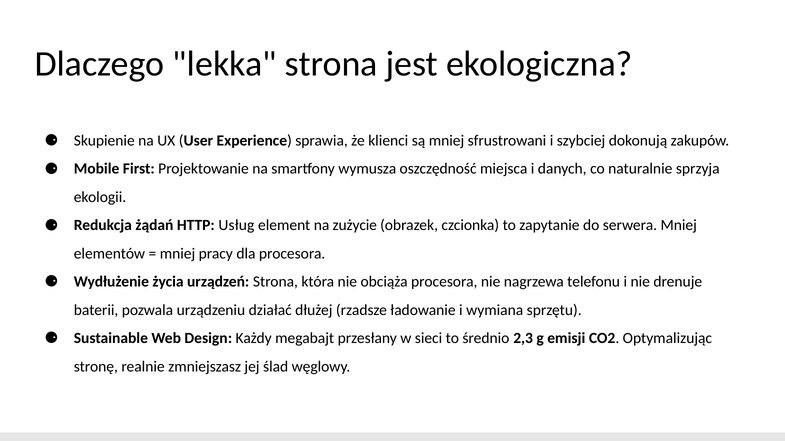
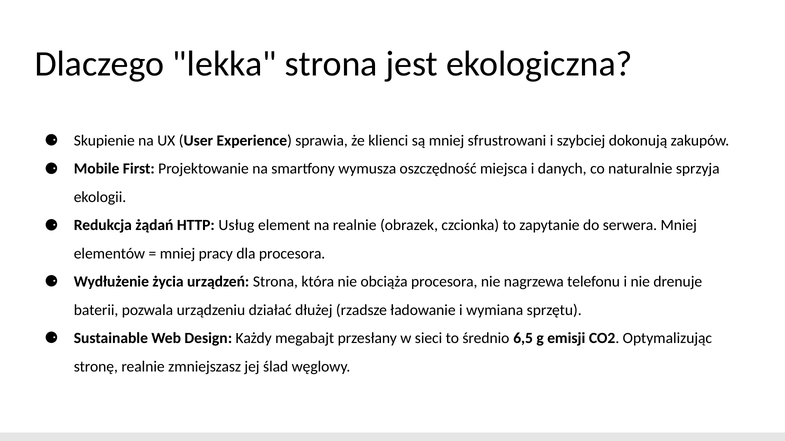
na zużycie: zużycie -> realnie (355, 226)
2,3: 2,3 -> 6,5 (523, 339)
